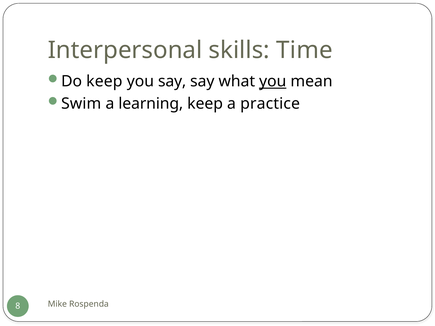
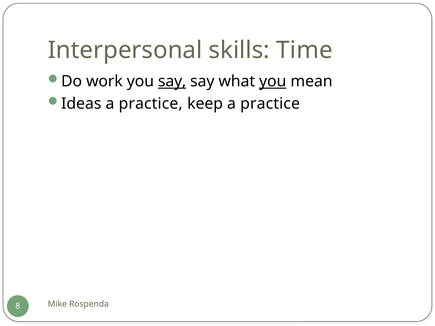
Do keep: keep -> work (104, 82)
say underline: none -> present (172, 82)
Swim: Swim -> Ideas (81, 104)
learning: learning -> practice (151, 104)
